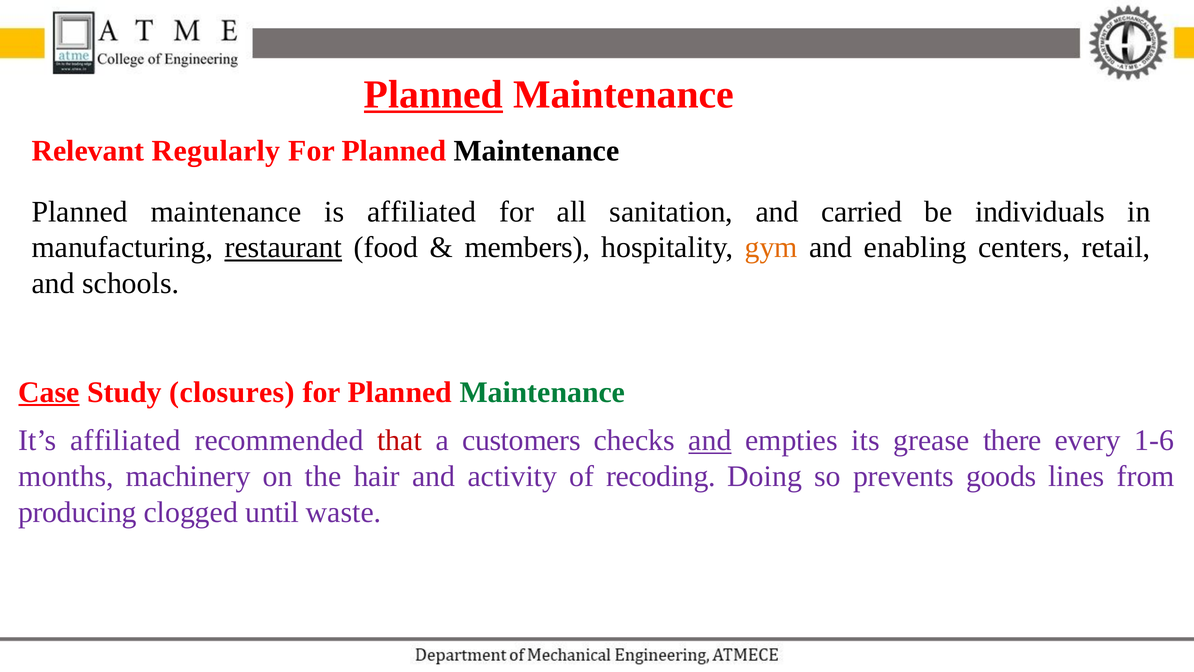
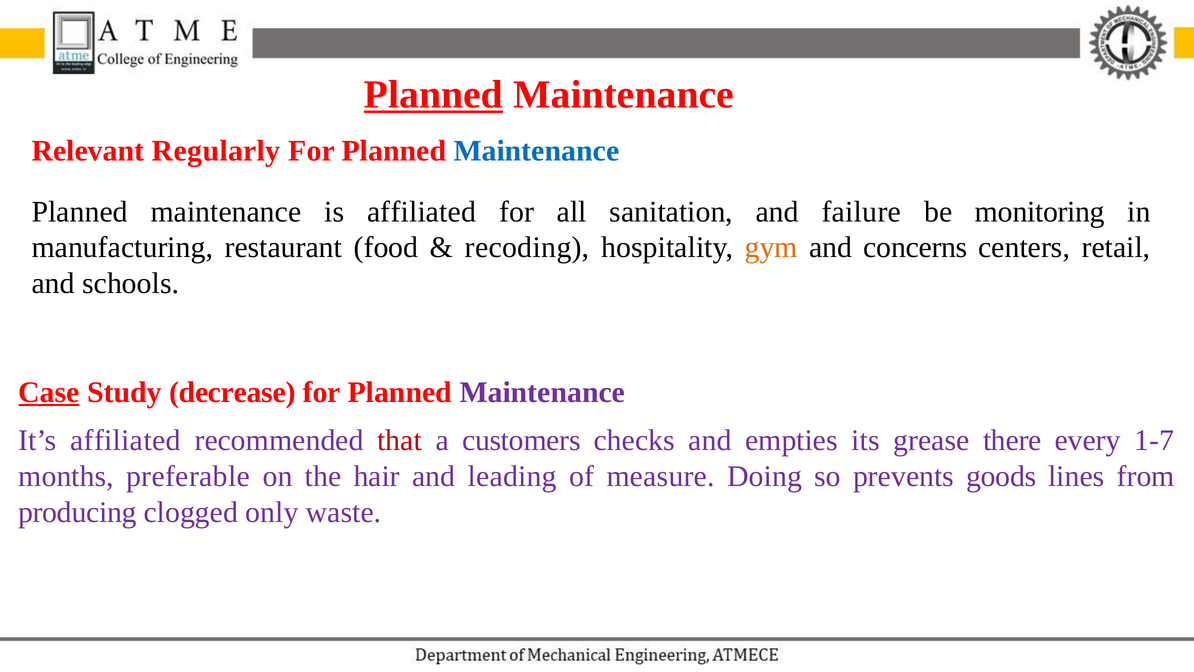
Maintenance colour: black -> blue (536, 151)
carried: carried -> failure (861, 212)
individuals: individuals -> monitoring (1040, 212)
restaurant underline: present -> none (283, 247)
members: members -> recoding (527, 247)
enabling: enabling -> concerns (915, 247)
closures: closures -> decrease (232, 392)
Maintenance colour: green -> purple (542, 392)
and underline: present -> none (710, 440)
1-6: 1-6 -> 1-7 (1154, 440)
machinery: machinery -> preferable (188, 476)
activity: activity -> leading (512, 476)
recoding: recoding -> measure (661, 476)
until: until -> only (272, 512)
